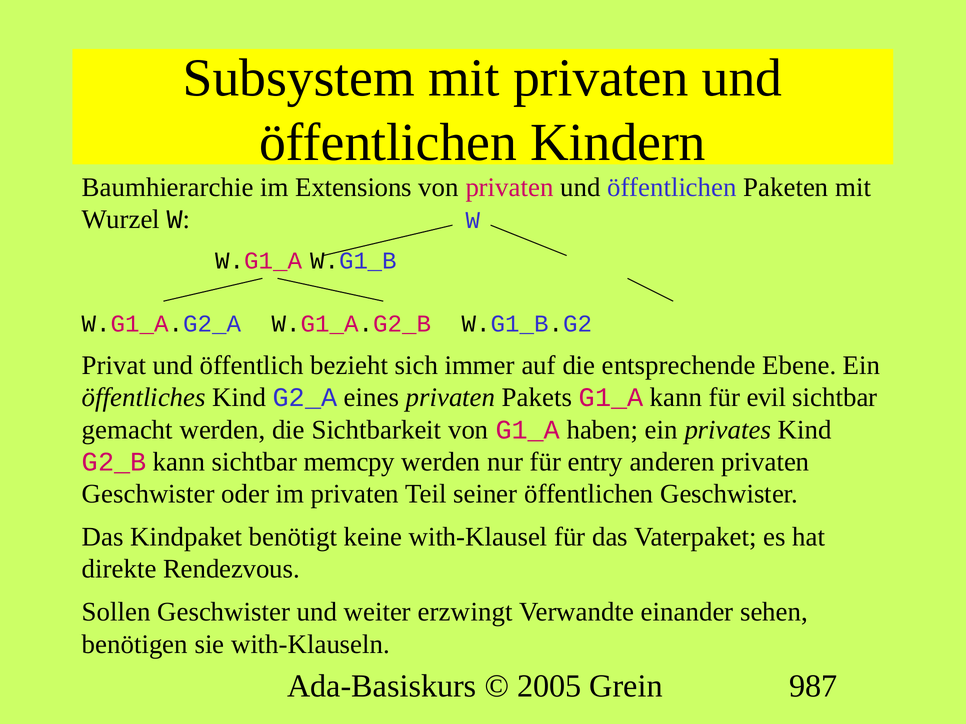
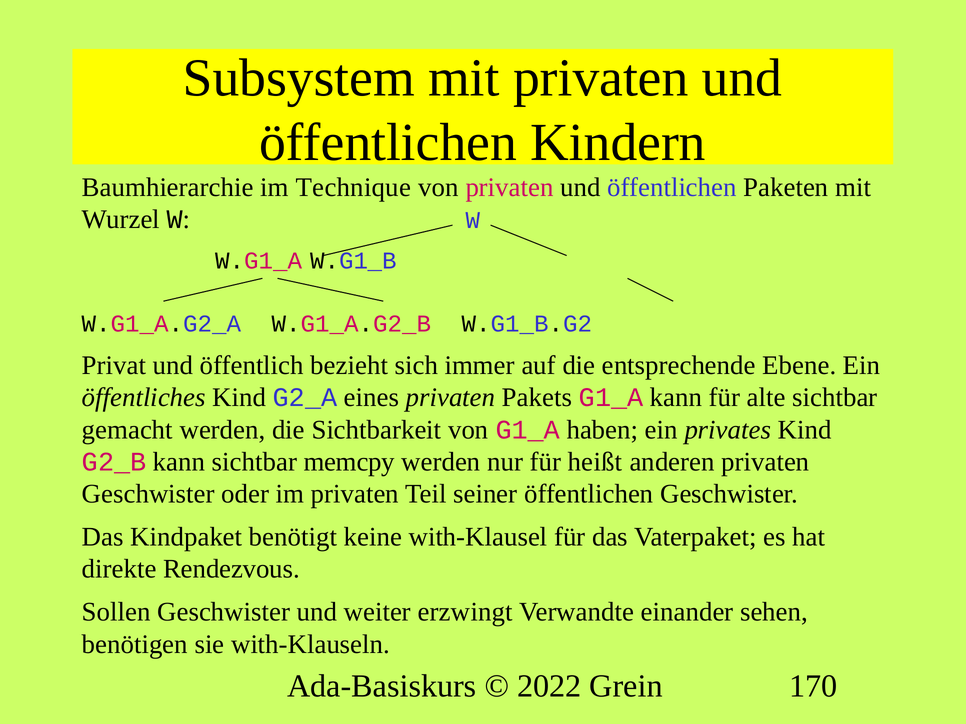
Extensions: Extensions -> Technique (353, 187)
evil: evil -> alte (766, 398)
entry: entry -> heißt (595, 462)
2005: 2005 -> 2022 (549, 687)
987: 987 -> 170 (813, 687)
